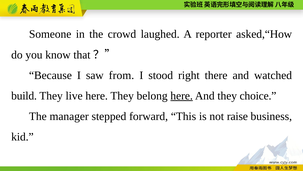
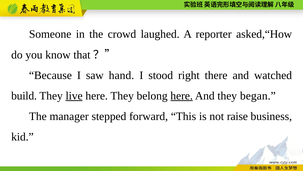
from: from -> hand (121, 75)
live underline: none -> present (74, 95)
choice: choice -> began (258, 95)
